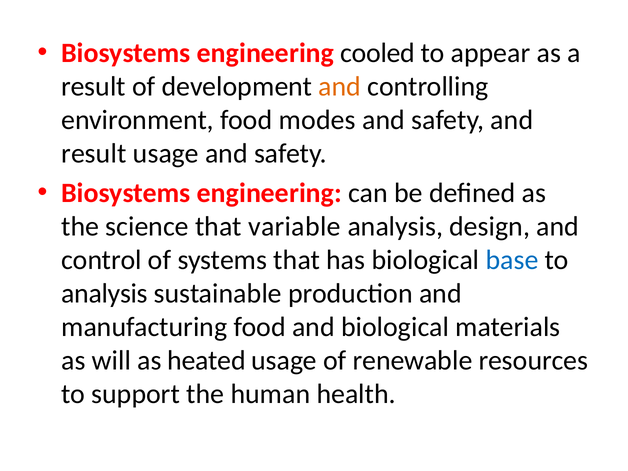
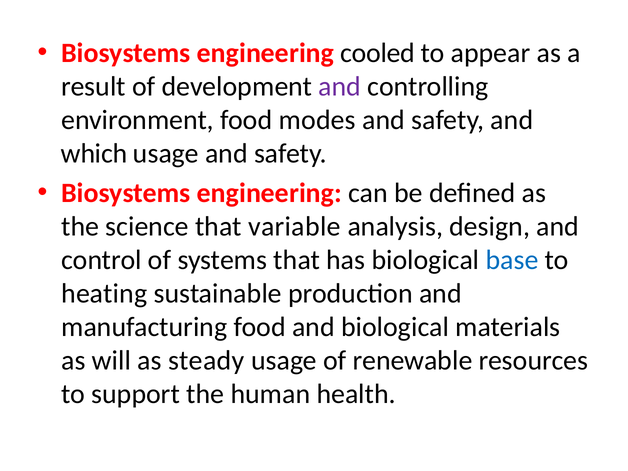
and colour: orange -> purple (340, 87)
result: result -> which (94, 154)
analysis: analysis -> heating (104, 293)
heated: heated -> steady (206, 360)
